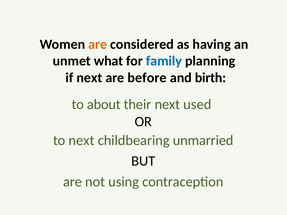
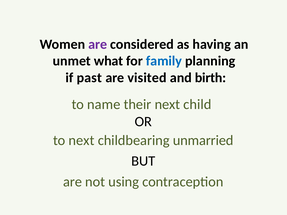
are colour: orange -> purple (98, 44)
if next: next -> past (89, 78)
before: before -> visited (147, 78)
about: about -> name (104, 104)
used: used -> child (197, 104)
